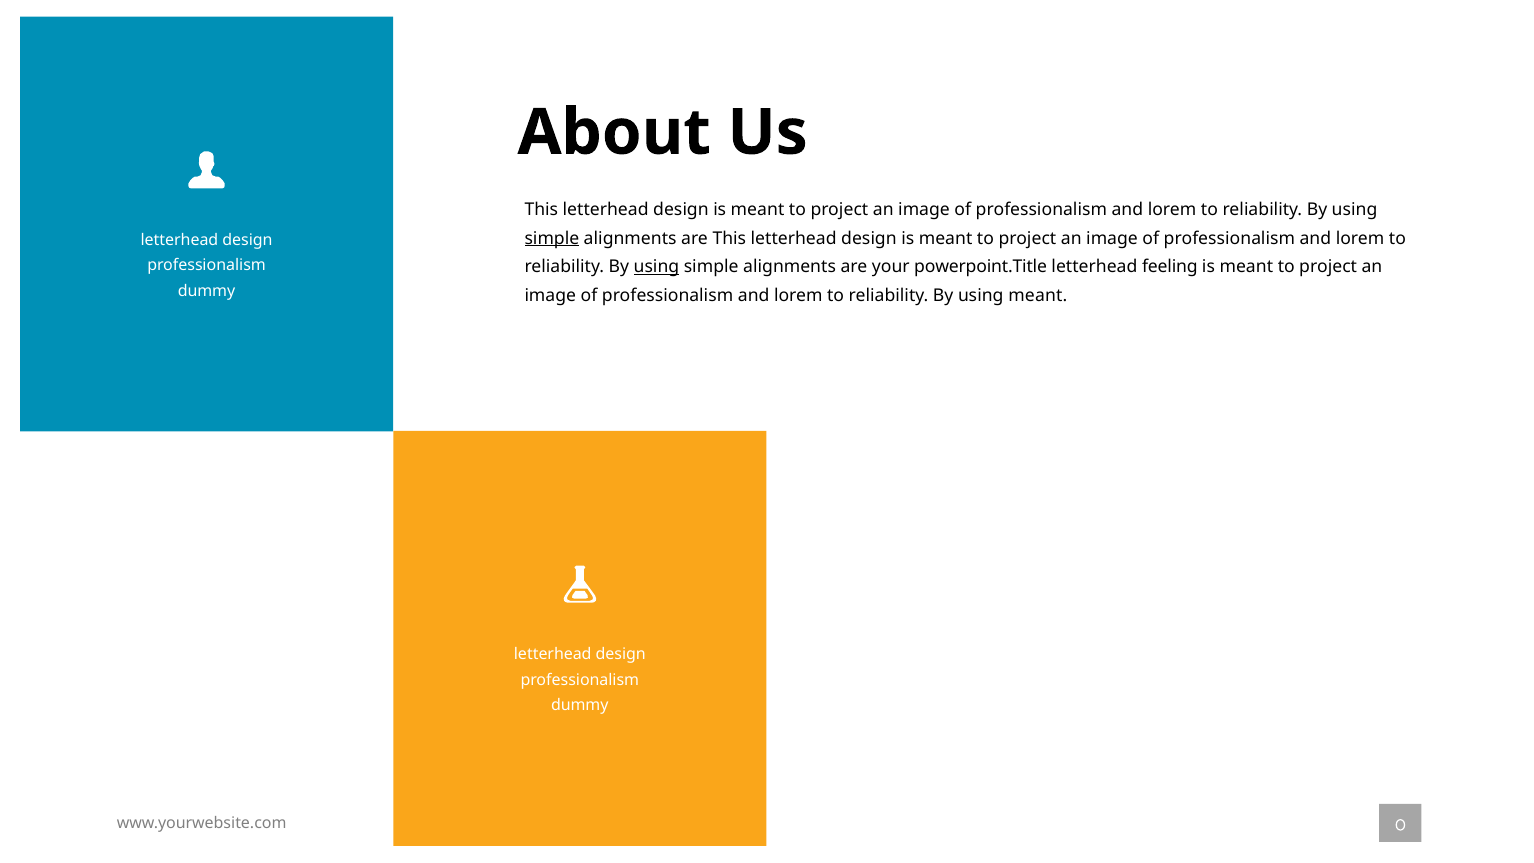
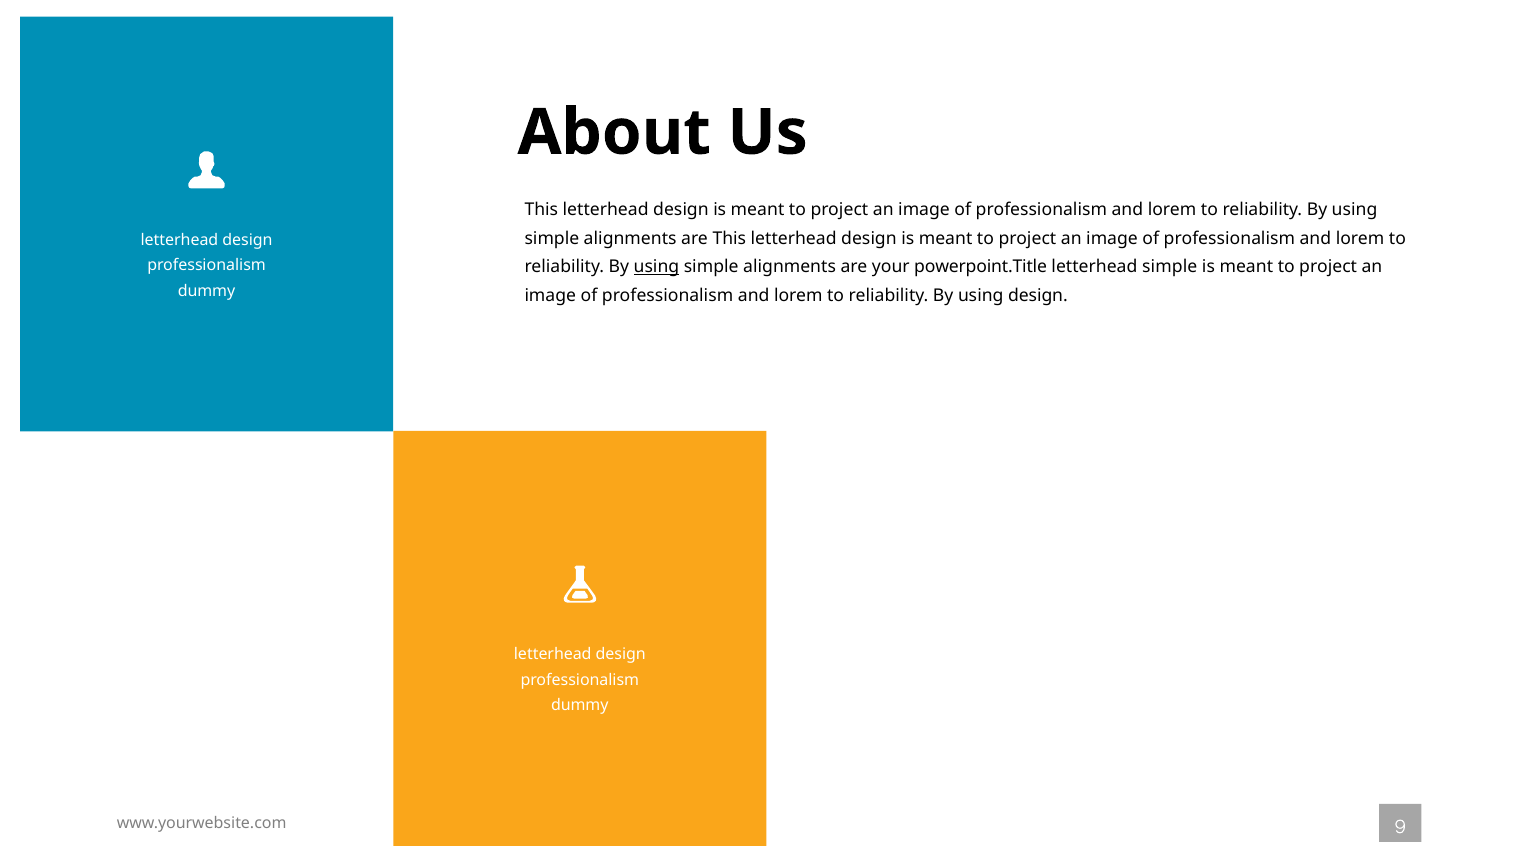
simple underline: present -> none (552, 238)
letterhead feeling: feeling -> simple (1170, 267)
using meant: meant -> design (1038, 296)
0: 0 -> 9 (1400, 824)
